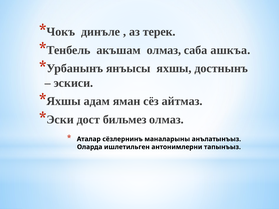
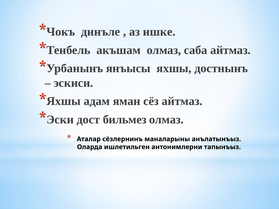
терек: терек -> ишке (159, 32)
саба ашкъа: ашкъа -> айтмаз (230, 50)
